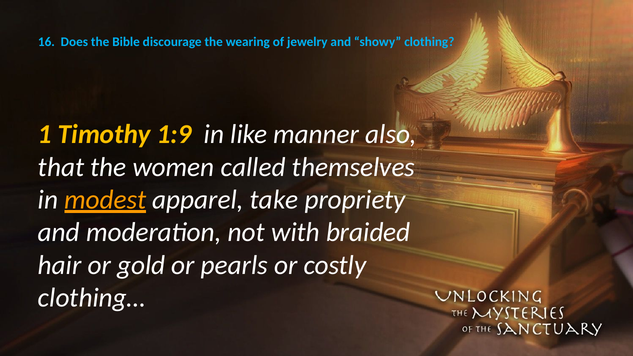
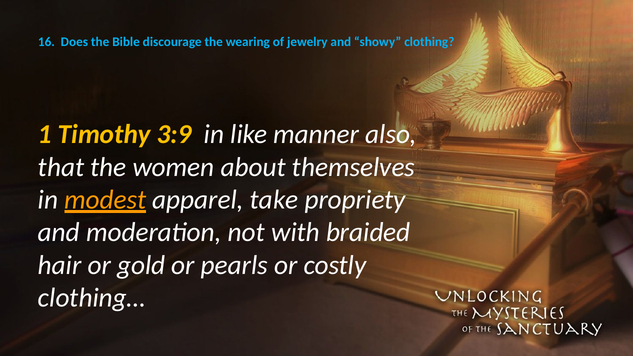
1:9: 1:9 -> 3:9 (174, 134)
called: called -> about (253, 167)
